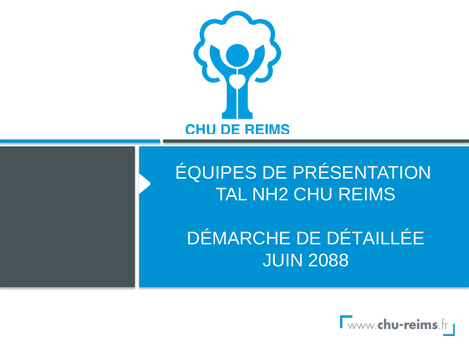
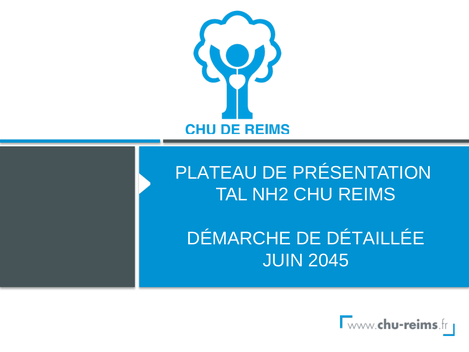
ÉQUIPES: ÉQUIPES -> PLATEAU (216, 173)
2088: 2088 -> 2045 (329, 260)
